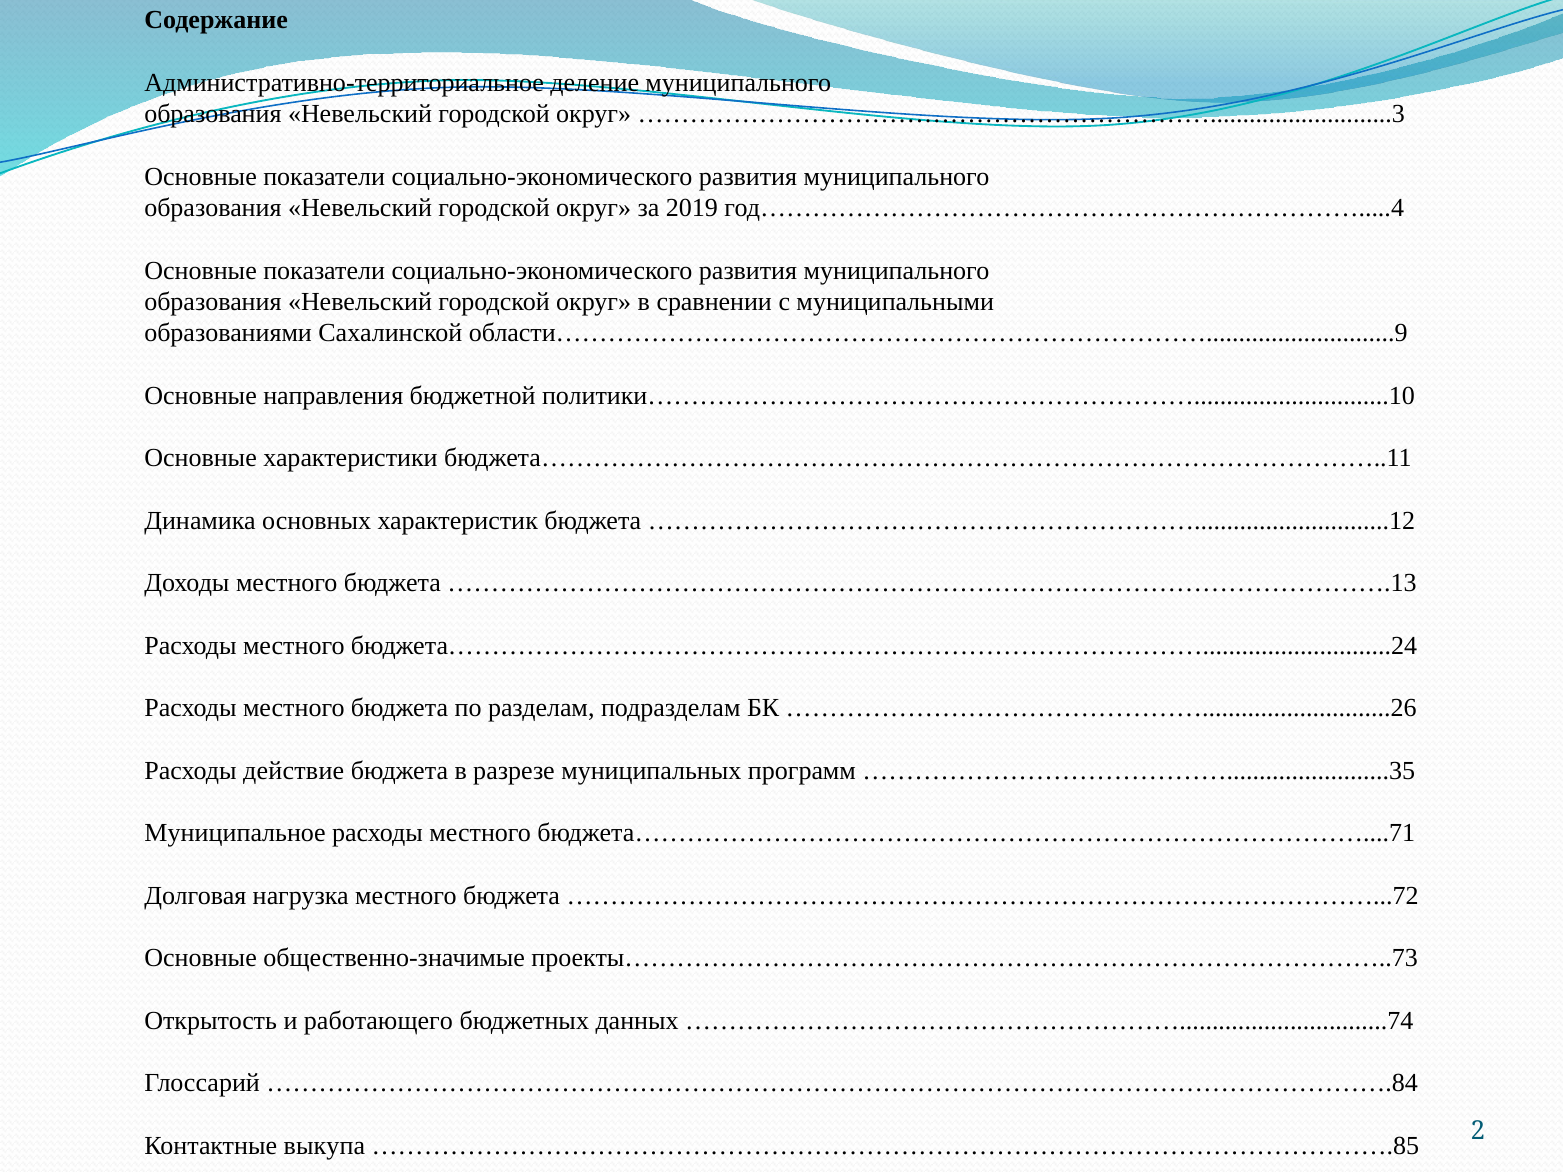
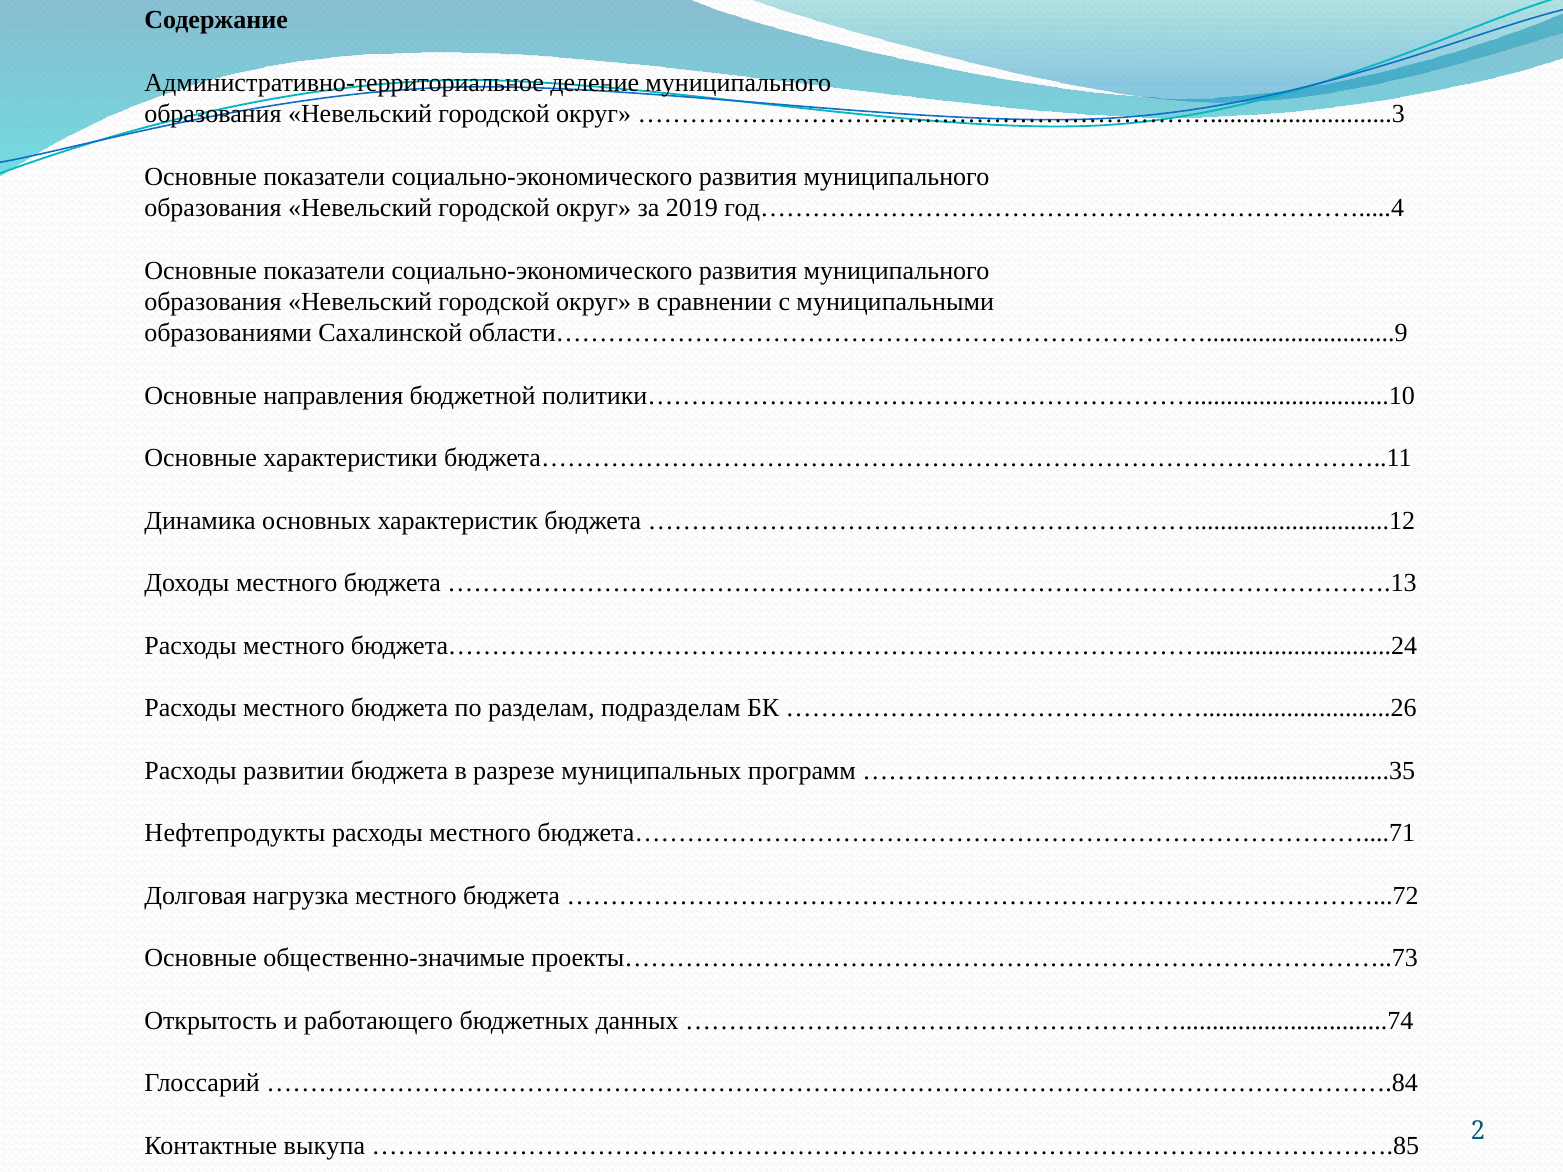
действие: действие -> развитии (294, 771)
Муниципальное: Муниципальное -> Нефтепродукты (235, 833)
